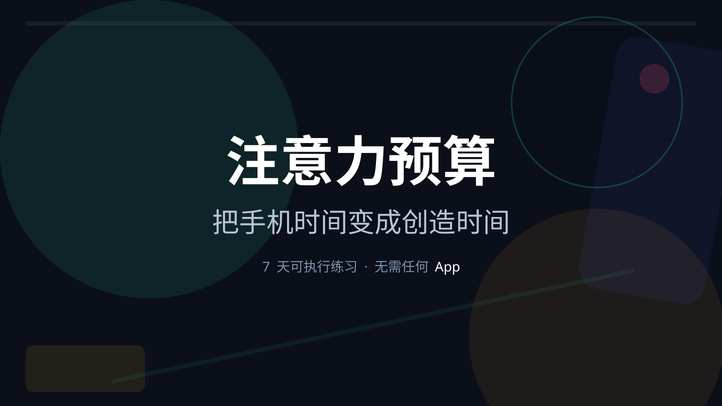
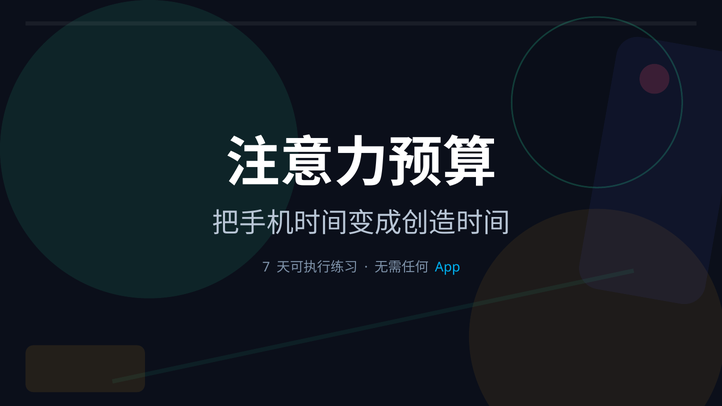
App colour: white -> light blue (448, 267)
